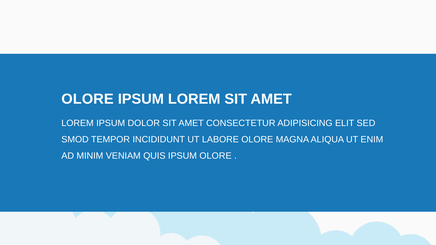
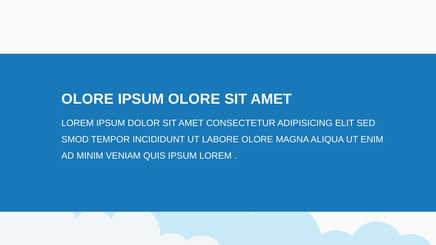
IPSUM LOREM: LOREM -> OLORE (194, 99)
IPSUM OLORE: OLORE -> LOREM (216, 156)
